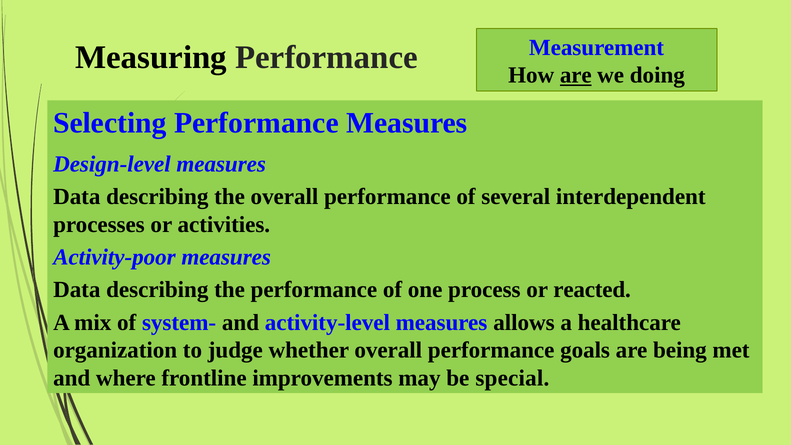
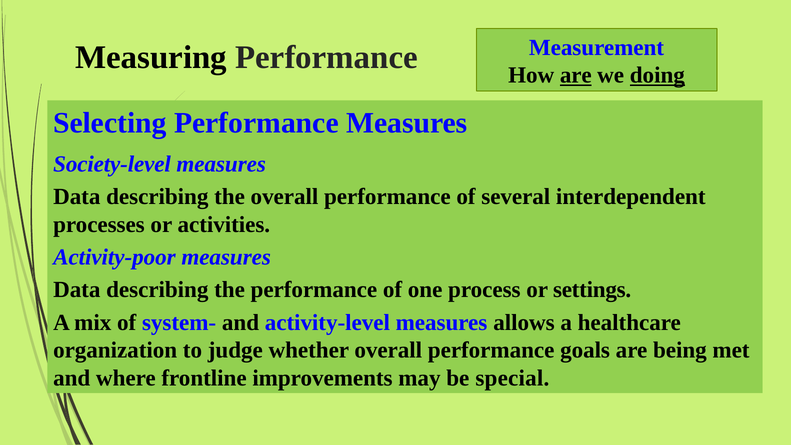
doing underline: none -> present (657, 75)
Design-level: Design-level -> Society-level (112, 164)
reacted: reacted -> settings (592, 290)
